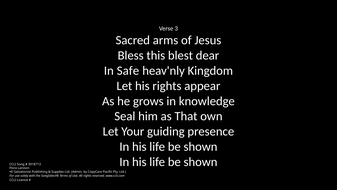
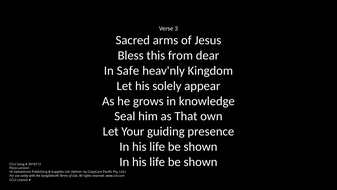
blest: blest -> from (180, 55)
his rights: rights -> solely (167, 86)
